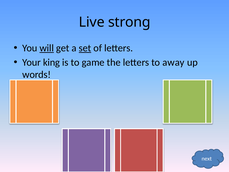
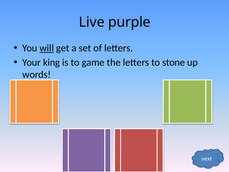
strong: strong -> purple (129, 22)
set underline: present -> none (85, 48)
away: away -> stone (174, 62)
